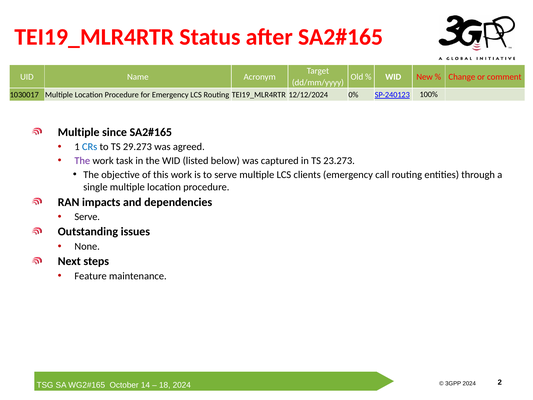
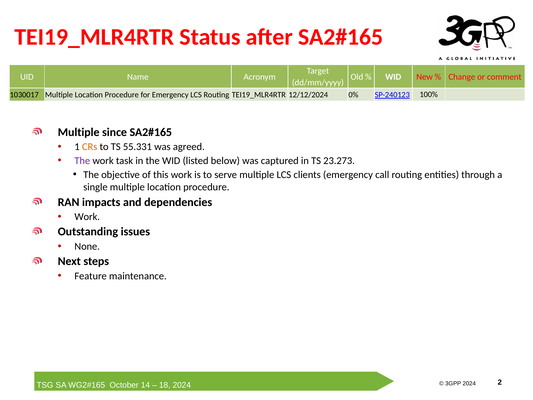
CRs colour: blue -> orange (90, 147)
29.273: 29.273 -> 55.331 (137, 147)
Serve: Serve -> Work (87, 217)
